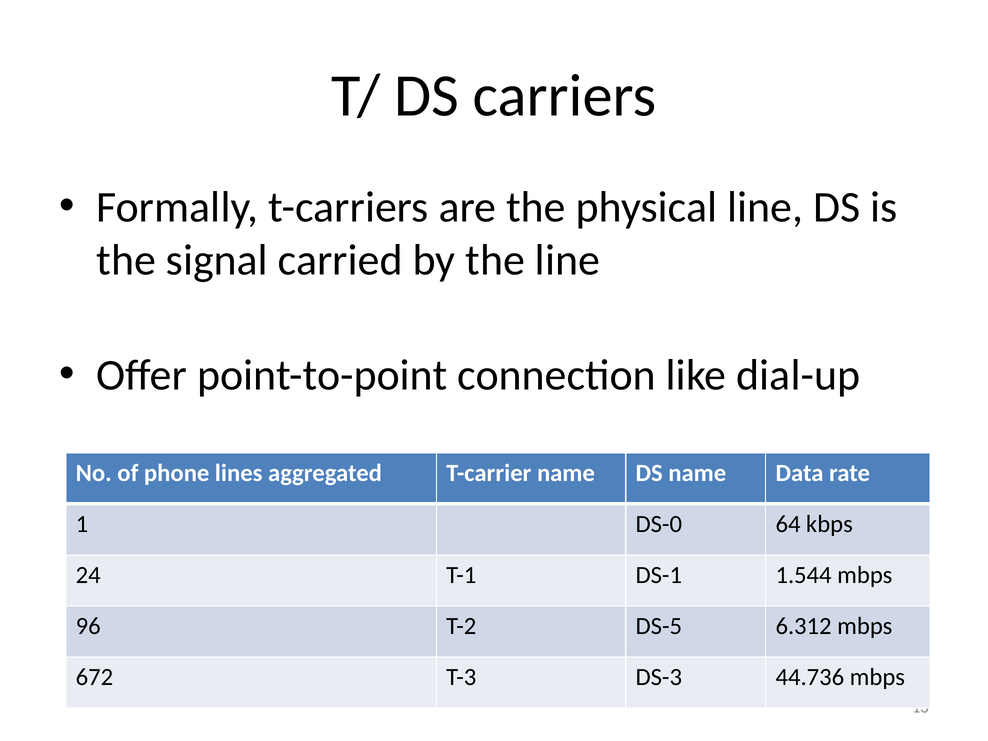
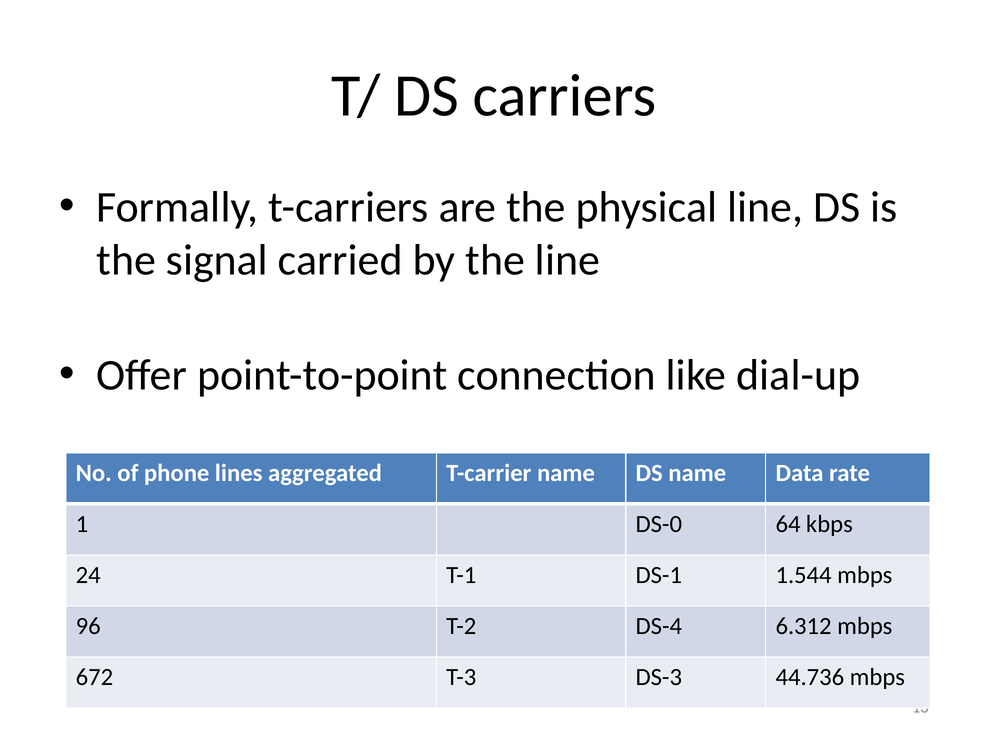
DS-5: DS-5 -> DS-4 (659, 626)
